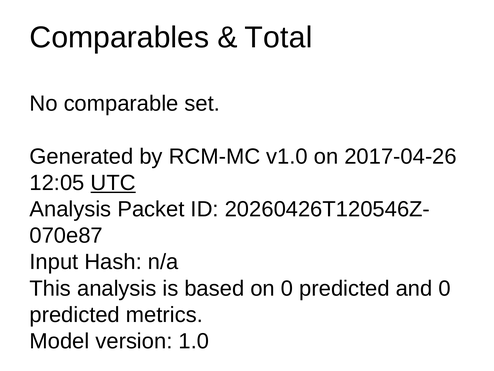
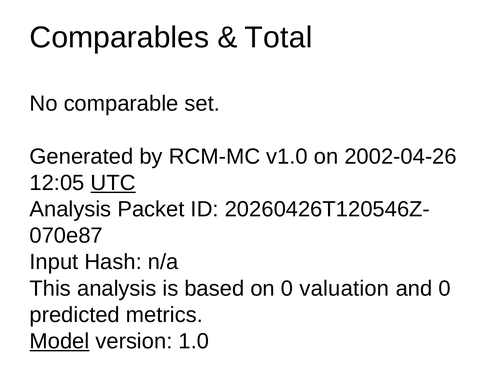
2017-04-26: 2017-04-26 -> 2002-04-26 (401, 156)
on 0 predicted: predicted -> valuation (344, 288)
Model underline: none -> present (59, 341)
